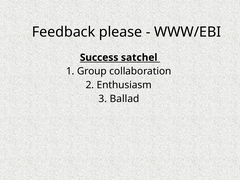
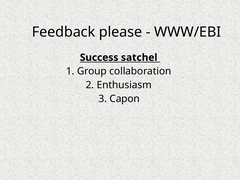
Ballad: Ballad -> Capon (125, 99)
